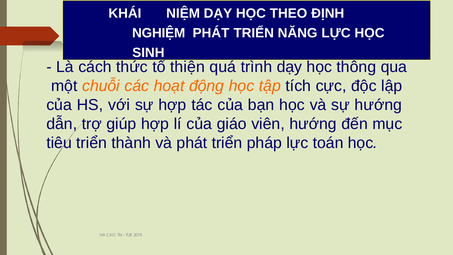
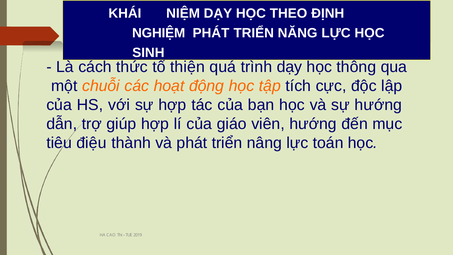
tiêu triển: triển -> điệu (92, 143)
pháp: pháp -> nâng (264, 143)
